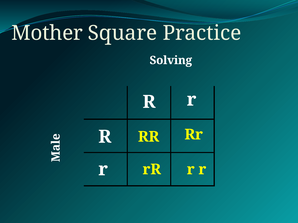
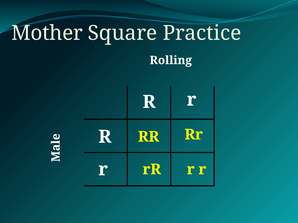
Solving: Solving -> Rolling (171, 60)
